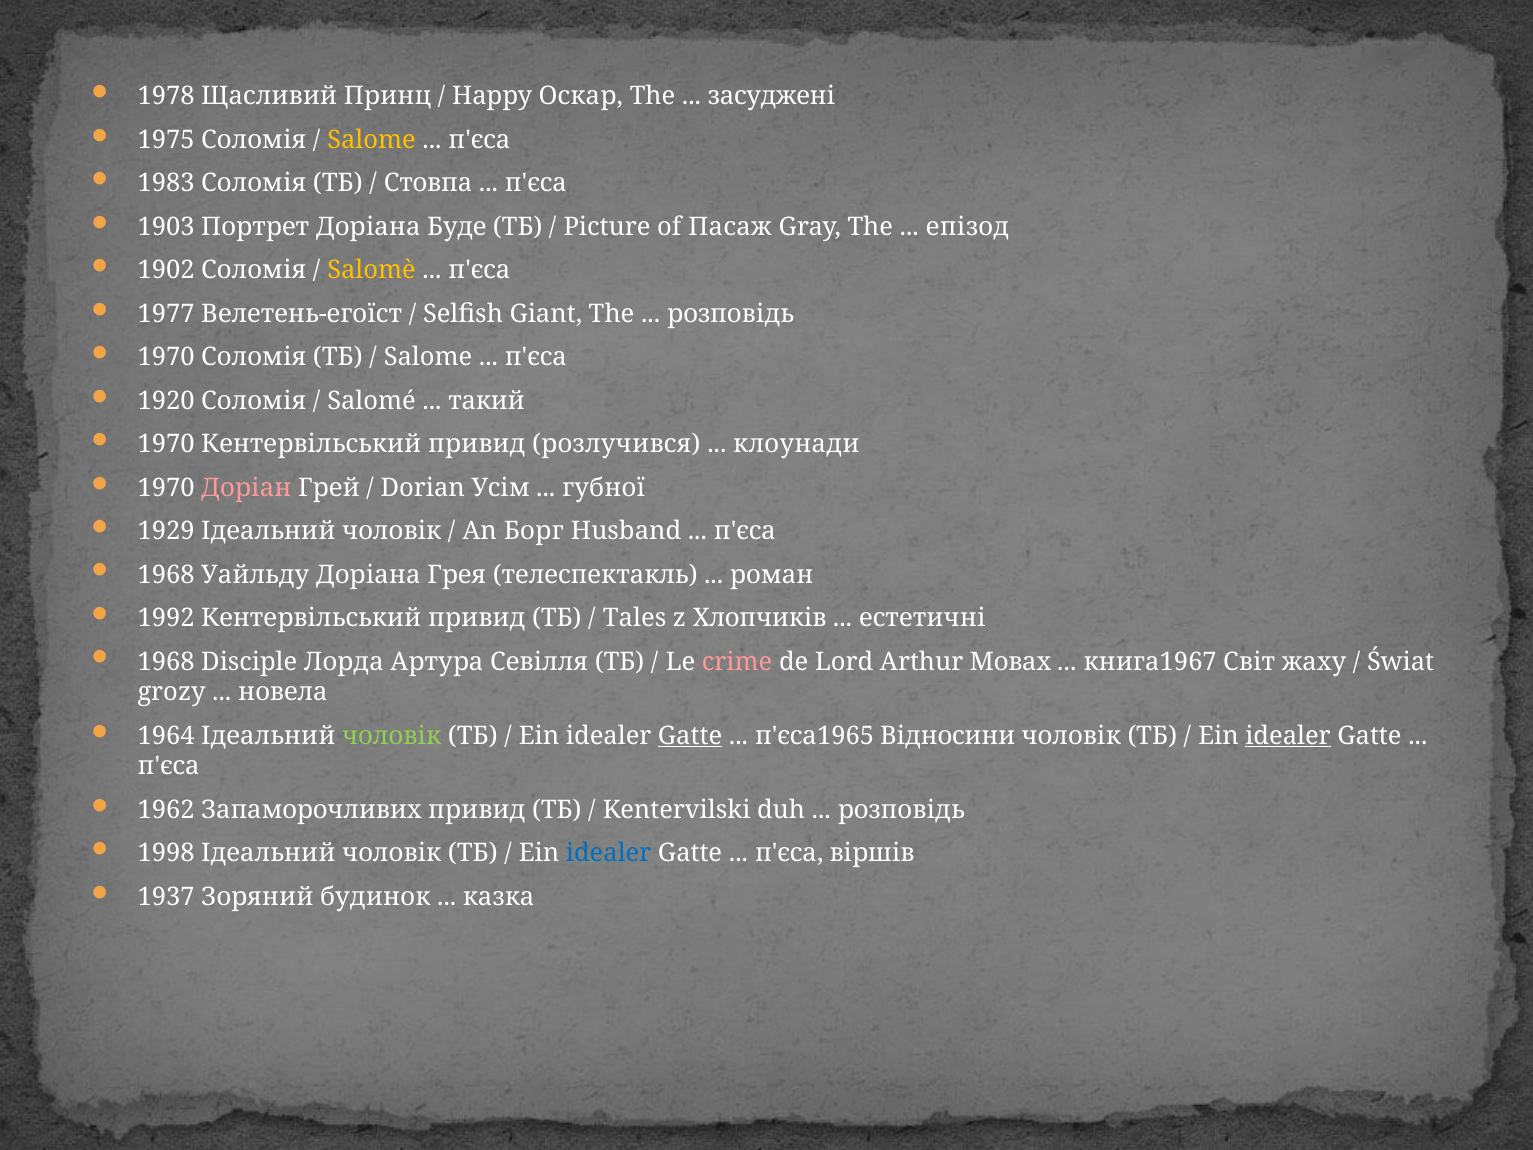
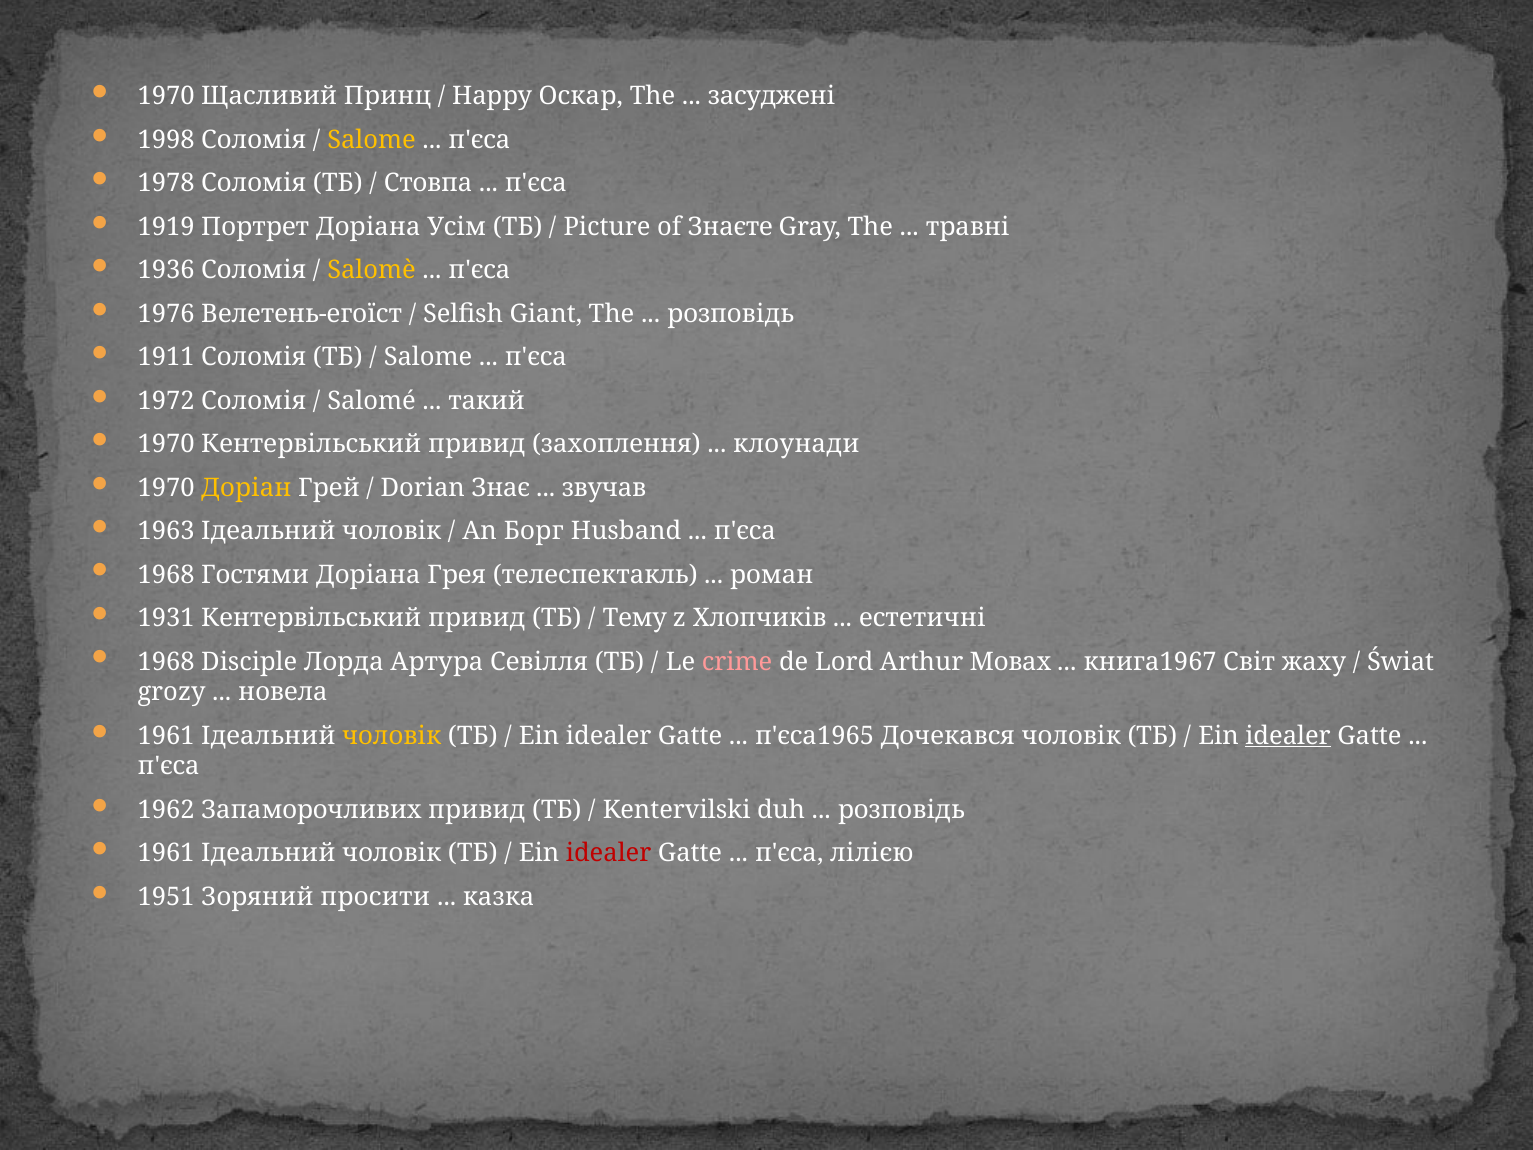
1978: 1978 -> 1970 (166, 97)
1975: 1975 -> 1998 (166, 140)
1983: 1983 -> 1978 (166, 183)
1903: 1903 -> 1919 (166, 227)
Буде: Буде -> Усім (457, 227)
Пасаж: Пасаж -> Знаєте (730, 227)
епізод: епізод -> травні (968, 227)
1902: 1902 -> 1936 (166, 270)
1977: 1977 -> 1976 (166, 314)
1970: 1970 -> 1911 (166, 357)
1920: 1920 -> 1972 (166, 401)
розлучився: розлучився -> захоплення (616, 444)
Доріан colour: pink -> yellow (246, 488)
Усім: Усім -> Знає (501, 488)
губної: губної -> звучав (604, 488)
1929: 1929 -> 1963 (166, 531)
Уайльду: Уайльду -> Гостями (255, 575)
1992: 1992 -> 1931 (166, 618)
Tales: Tales -> Тему (635, 618)
1964: 1964 -> 1961 (166, 736)
чоловік colour: light green -> yellow (392, 736)
Gatte underline: present -> none (690, 736)
Відносини: Відносини -> Дочекався (948, 736)
1998: 1998 -> 1961 (166, 853)
idealer colour: blue -> red (609, 853)
віршів: віршів -> лілією (872, 853)
1937: 1937 -> 1951 (166, 897)
будинок: будинок -> просити (375, 897)
